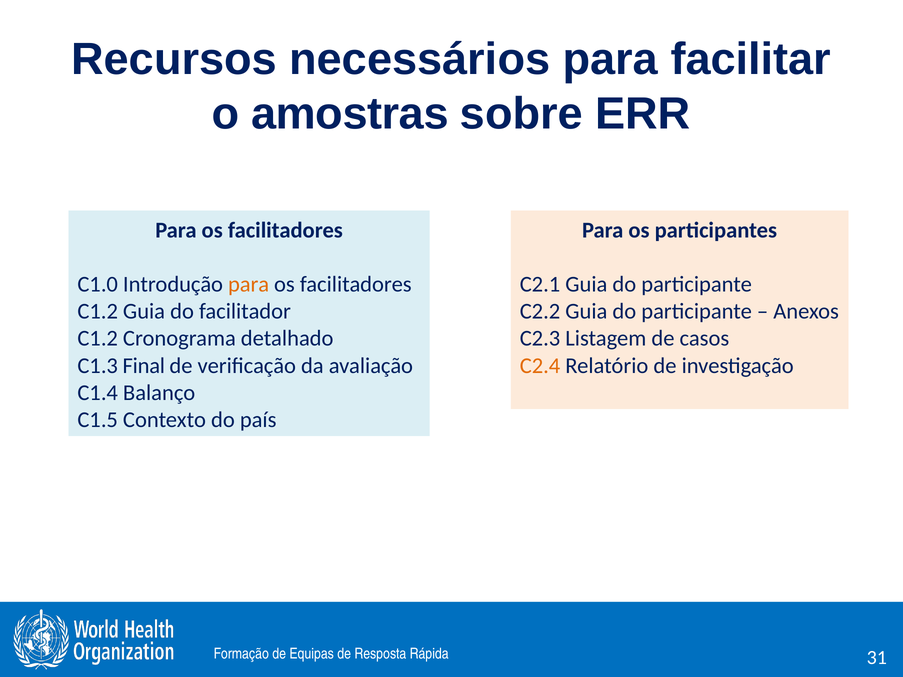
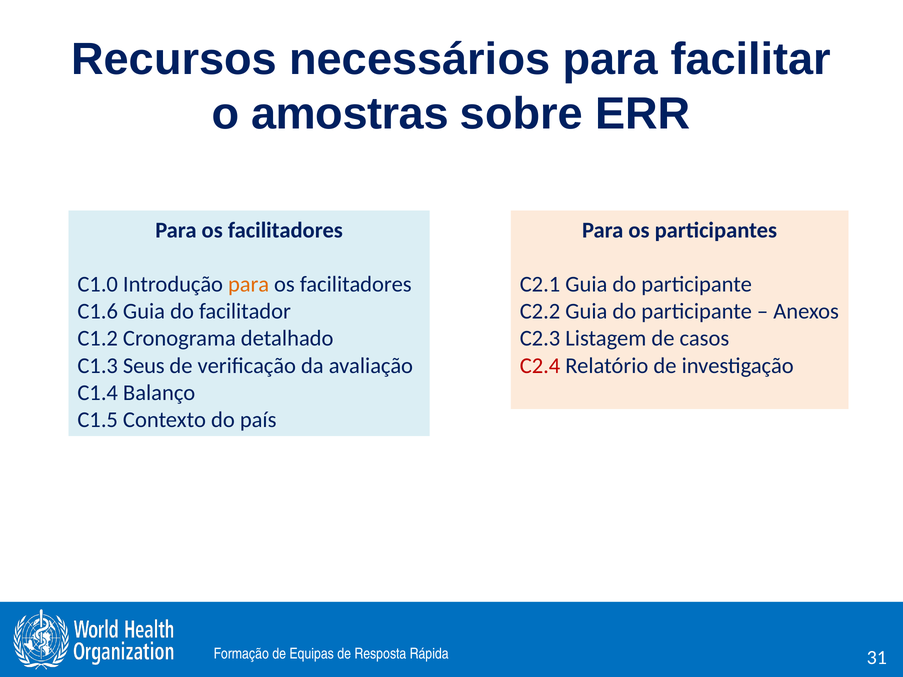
C1.2: C1.2 -> C1.6 (98, 312)
Final: Final -> Seus (144, 366)
C2.4 colour: orange -> red (540, 366)
